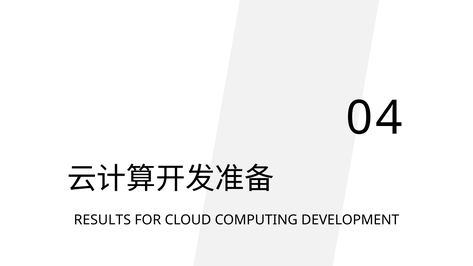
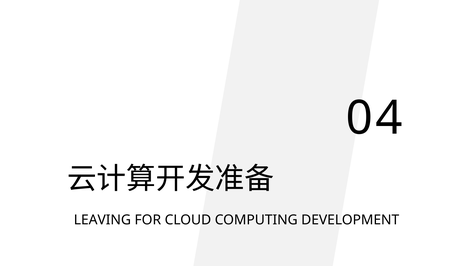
RESULTS: RESULTS -> LEAVING (102, 220)
